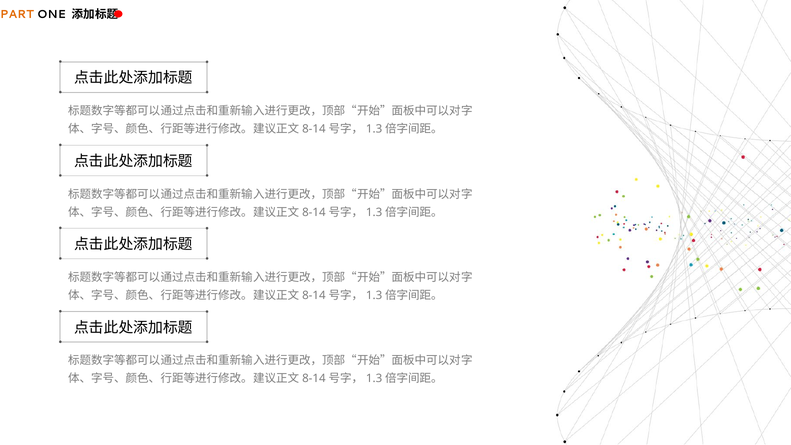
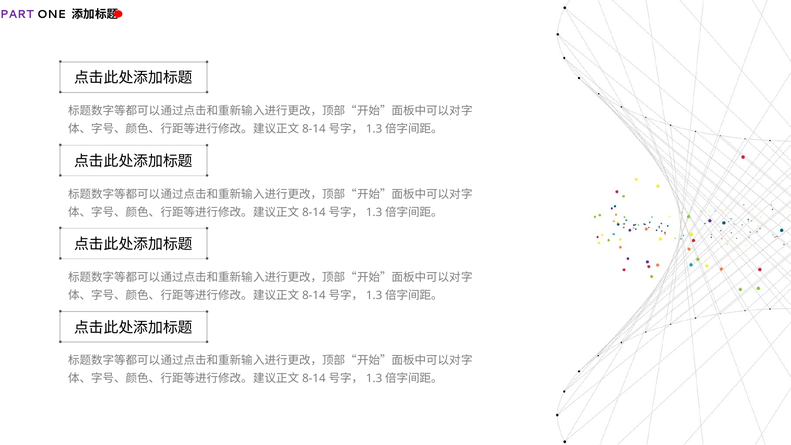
PART colour: orange -> purple (17, 15)
